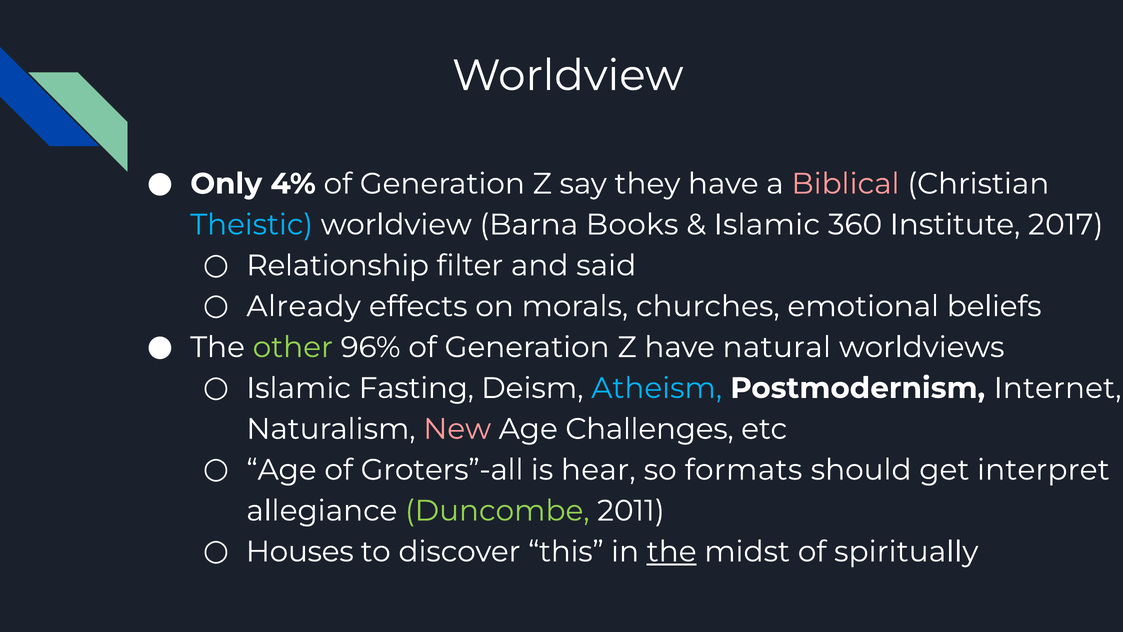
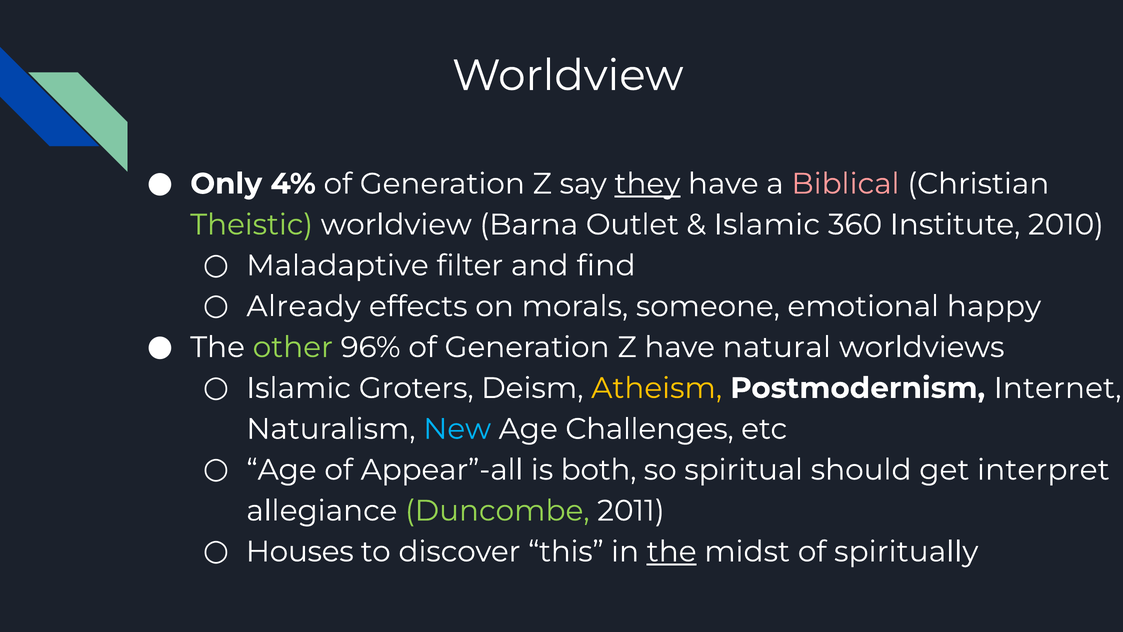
they underline: none -> present (647, 184)
Theistic colour: light blue -> light green (252, 225)
Books: Books -> Outlet (632, 225)
2017: 2017 -> 2010 (1066, 225)
Relationship: Relationship -> Maladaptive (338, 265)
said: said -> find (606, 265)
churches: churches -> someone (708, 306)
beliefs: beliefs -> happy (994, 306)
Fasting: Fasting -> Groters (416, 388)
Atheism colour: light blue -> yellow (657, 388)
New colour: pink -> light blue (457, 429)
Groters”-all: Groters”-all -> Appear”-all (442, 470)
hear: hear -> both (599, 470)
formats: formats -> spiritual (744, 470)
